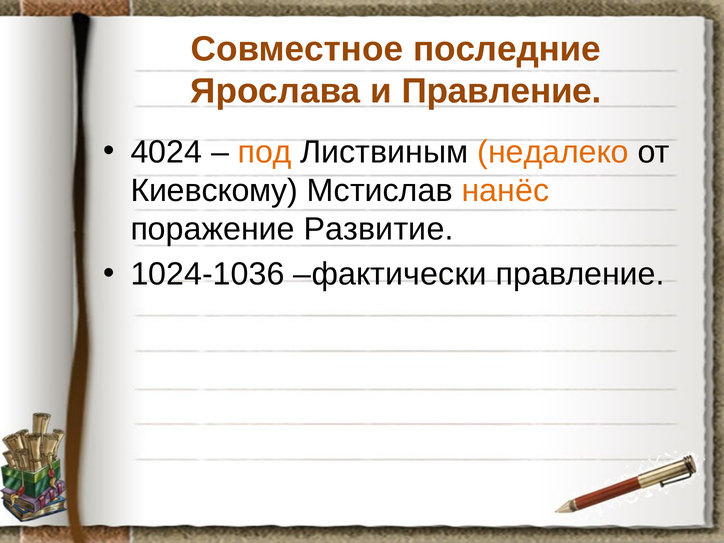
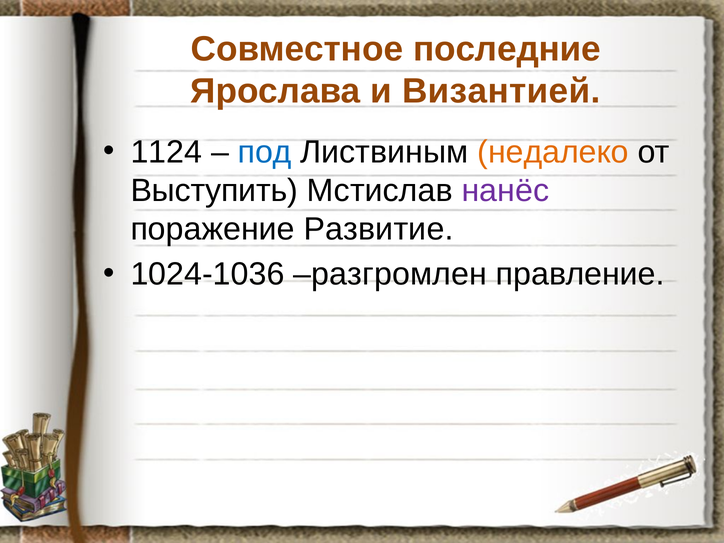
и Правление: Правление -> Византией (501, 91)
4024: 4024 -> 1124 (166, 152)
под colour: orange -> blue (265, 152)
Киевскому: Киевскому -> Выступить (214, 191)
нанёс colour: orange -> purple (505, 191)
фактически: фактически -> разгромлен (390, 274)
